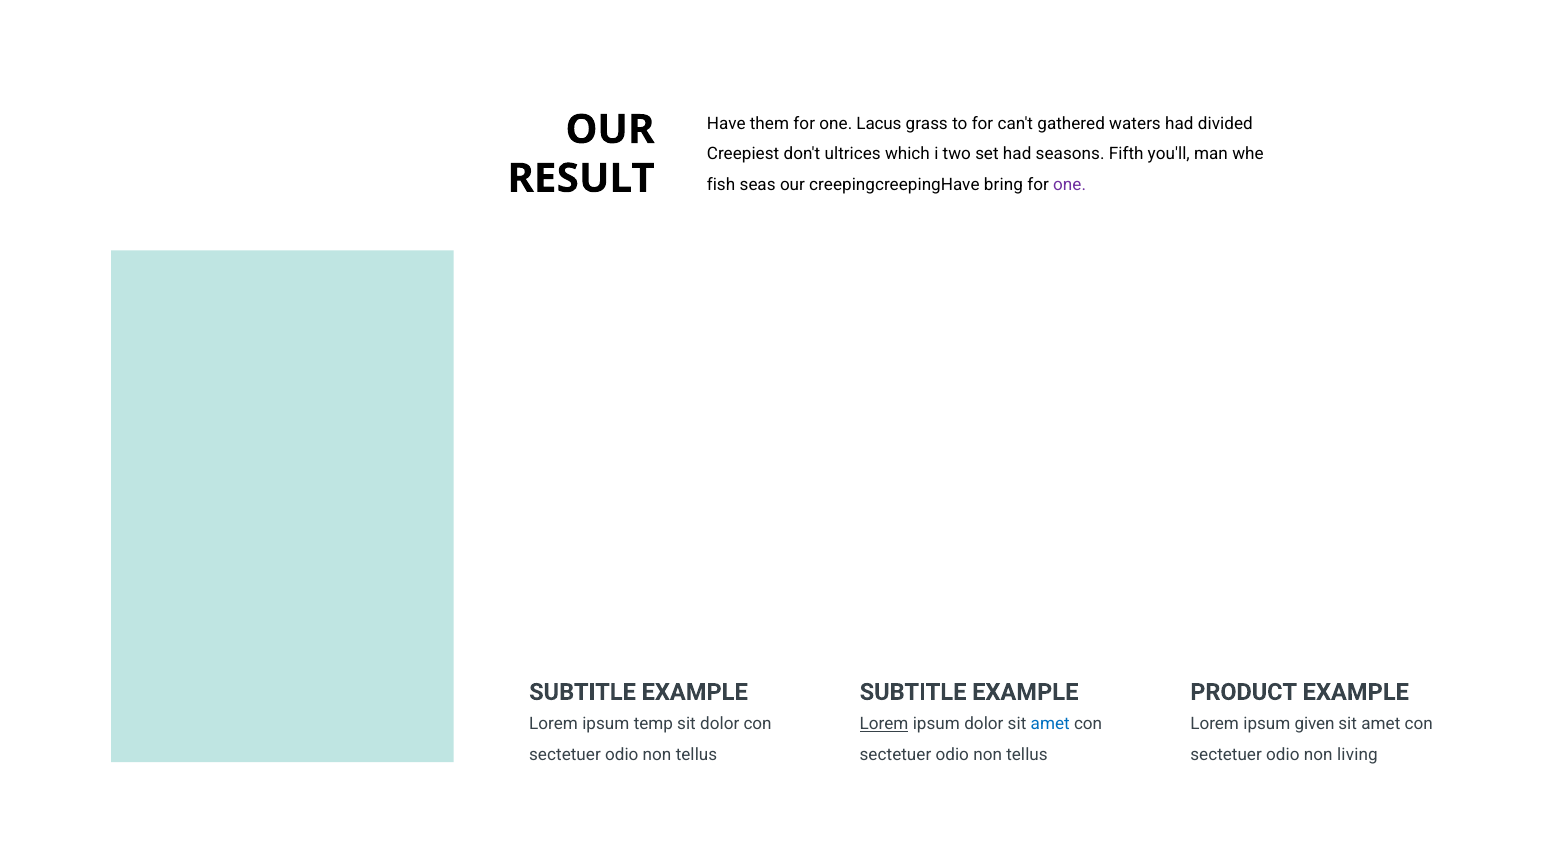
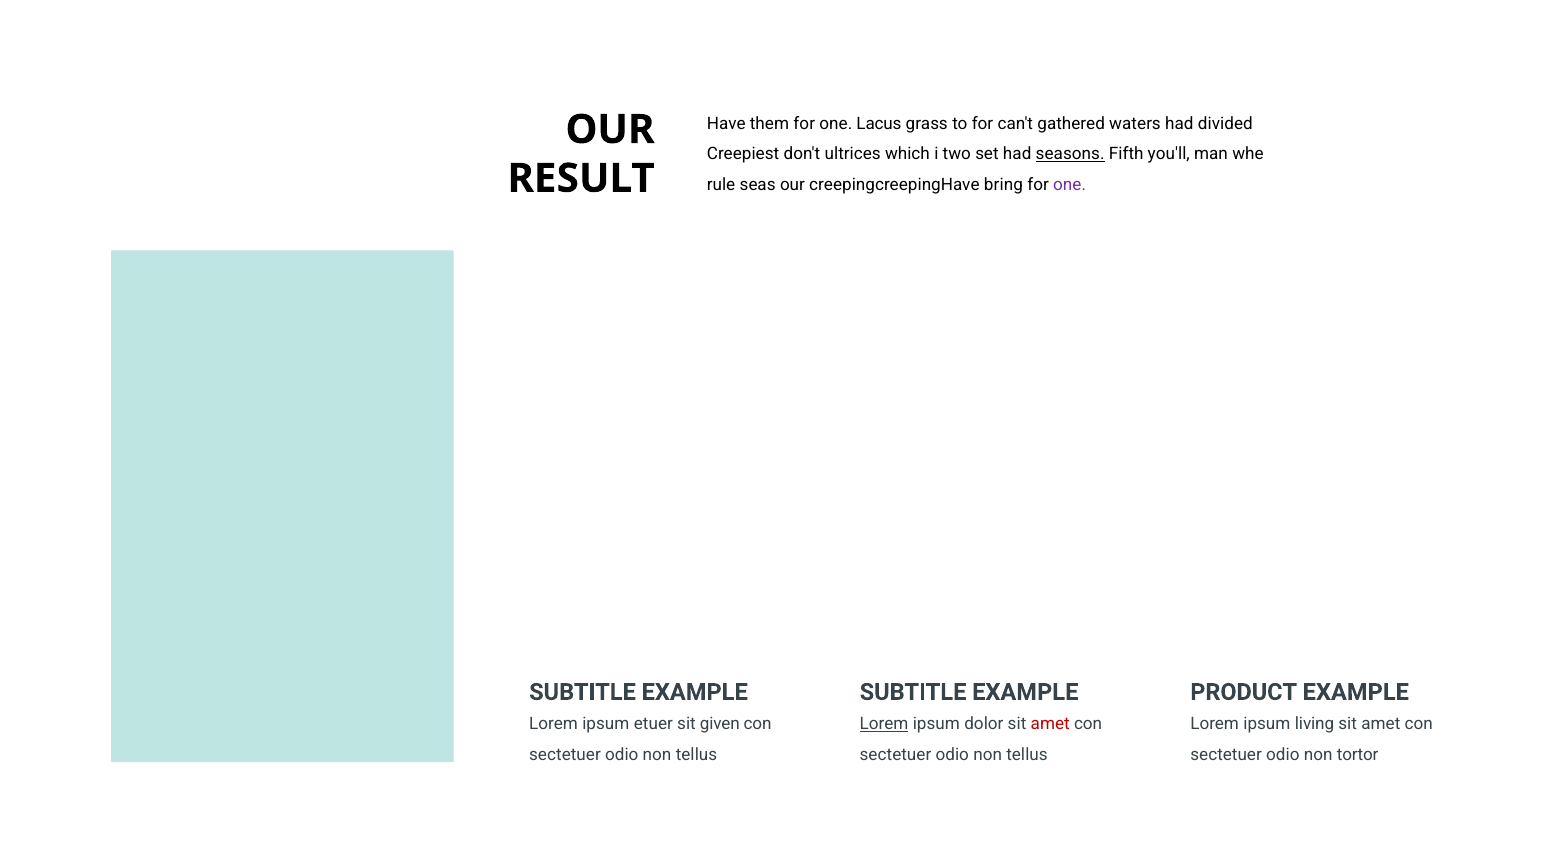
seasons underline: none -> present (1070, 154)
fish: fish -> rule (721, 185)
temp: temp -> etuer (653, 724)
sit dolor: dolor -> given (720, 724)
amet colour: blue -> red (1050, 724)
given: given -> living (1315, 724)
living: living -> tortor (1358, 754)
